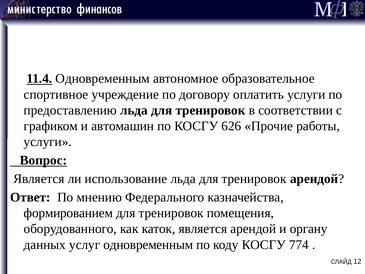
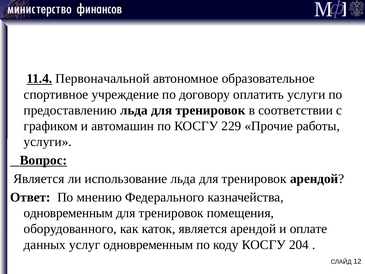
11.4 Одновременным: Одновременным -> Первоначальной (103, 79)
626: 626 -> 229 (231, 126)
формированием: формированием -> одновременным (68, 213)
органу: органу -> оплате (309, 229)
774: 774 -> 204 (299, 244)
